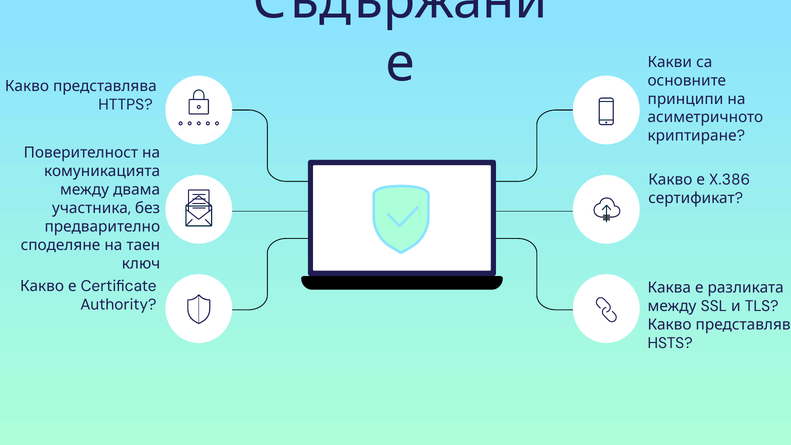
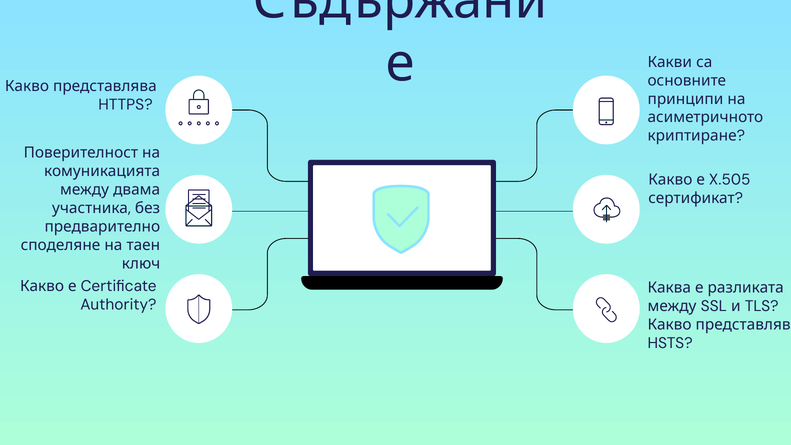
X.386: X.386 -> X.505 (730, 179)
